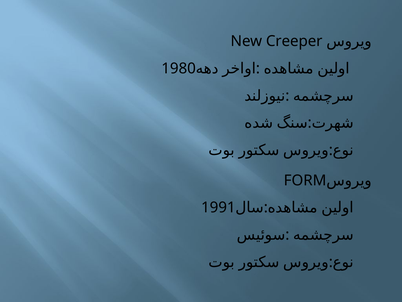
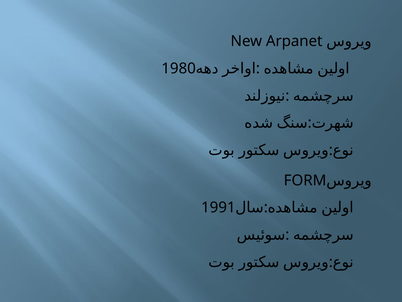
Creeper: Creeper -> Arpanet (294, 41)
